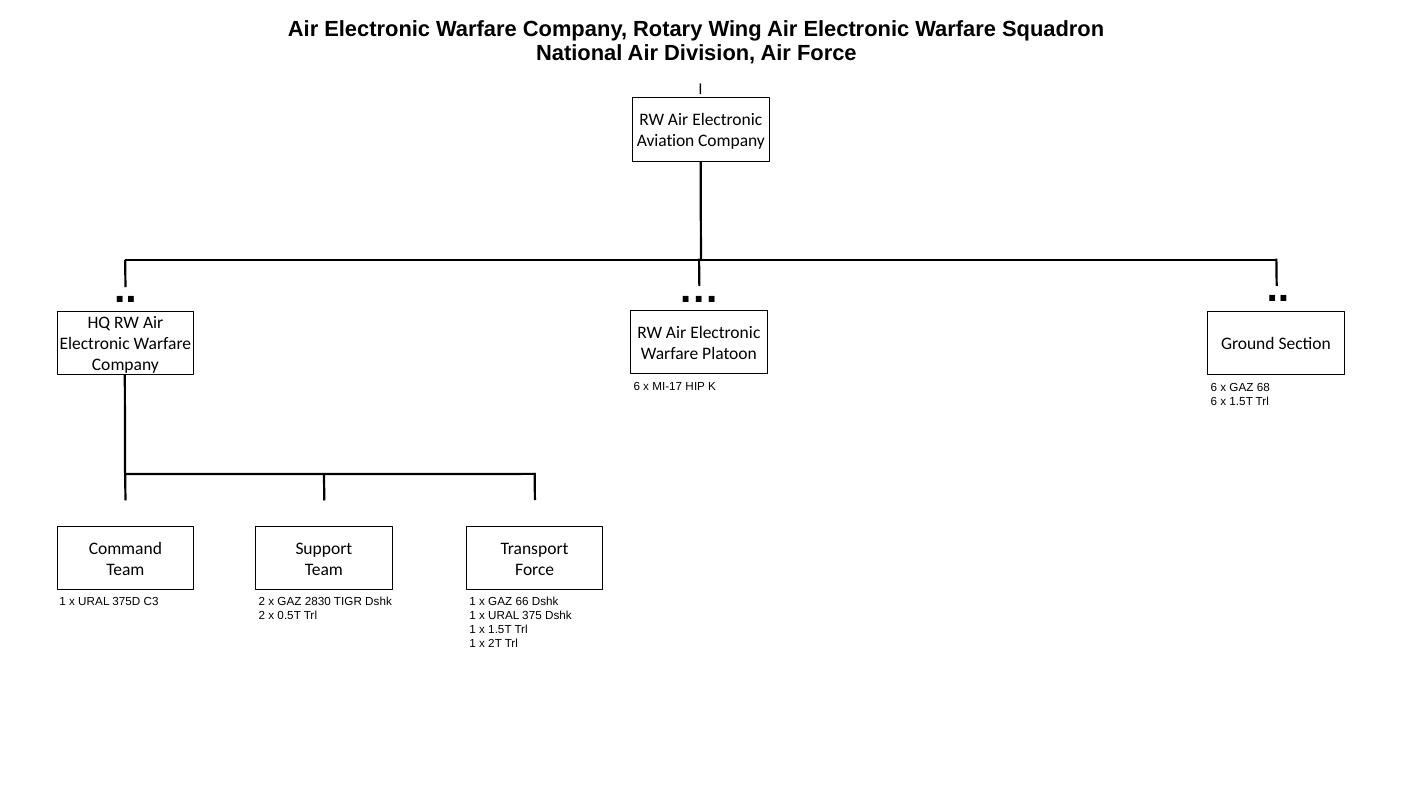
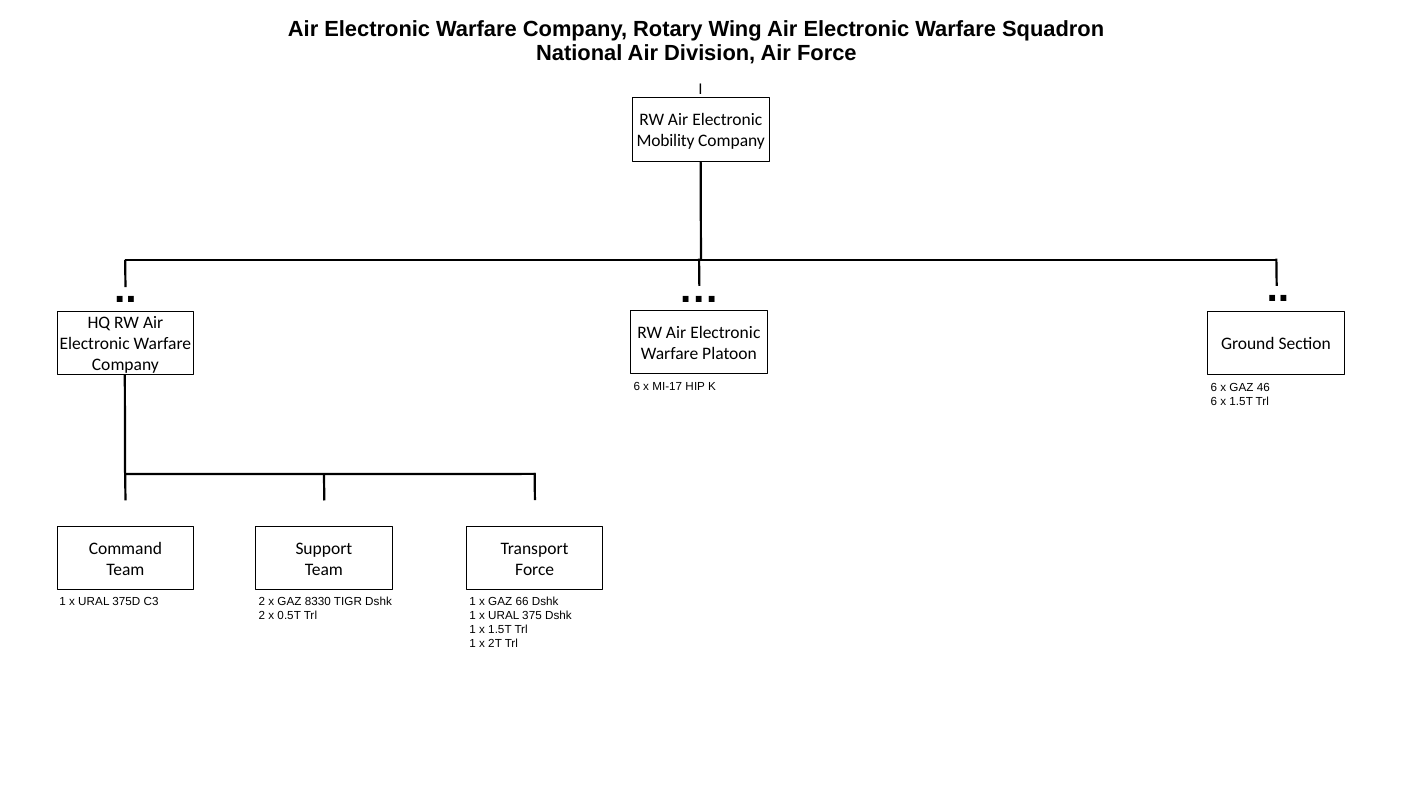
Aviation: Aviation -> Mobility (666, 141)
68: 68 -> 46 (1263, 388)
2830: 2830 -> 8330 (318, 601)
